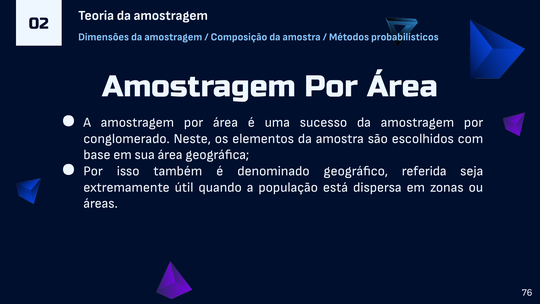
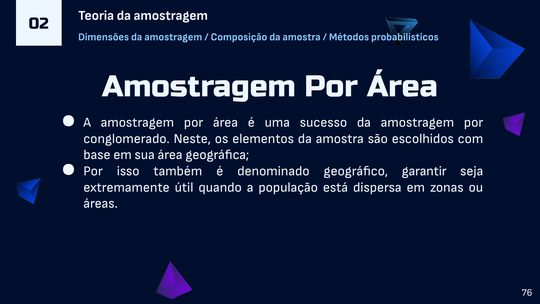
referida: referida -> garantir (424, 171)
